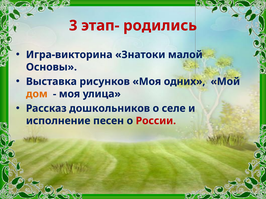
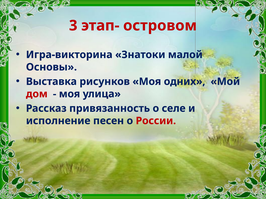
родились: родились -> островом (160, 26)
дом colour: orange -> red (37, 94)
дошкольников: дошкольников -> привязанность (110, 109)
